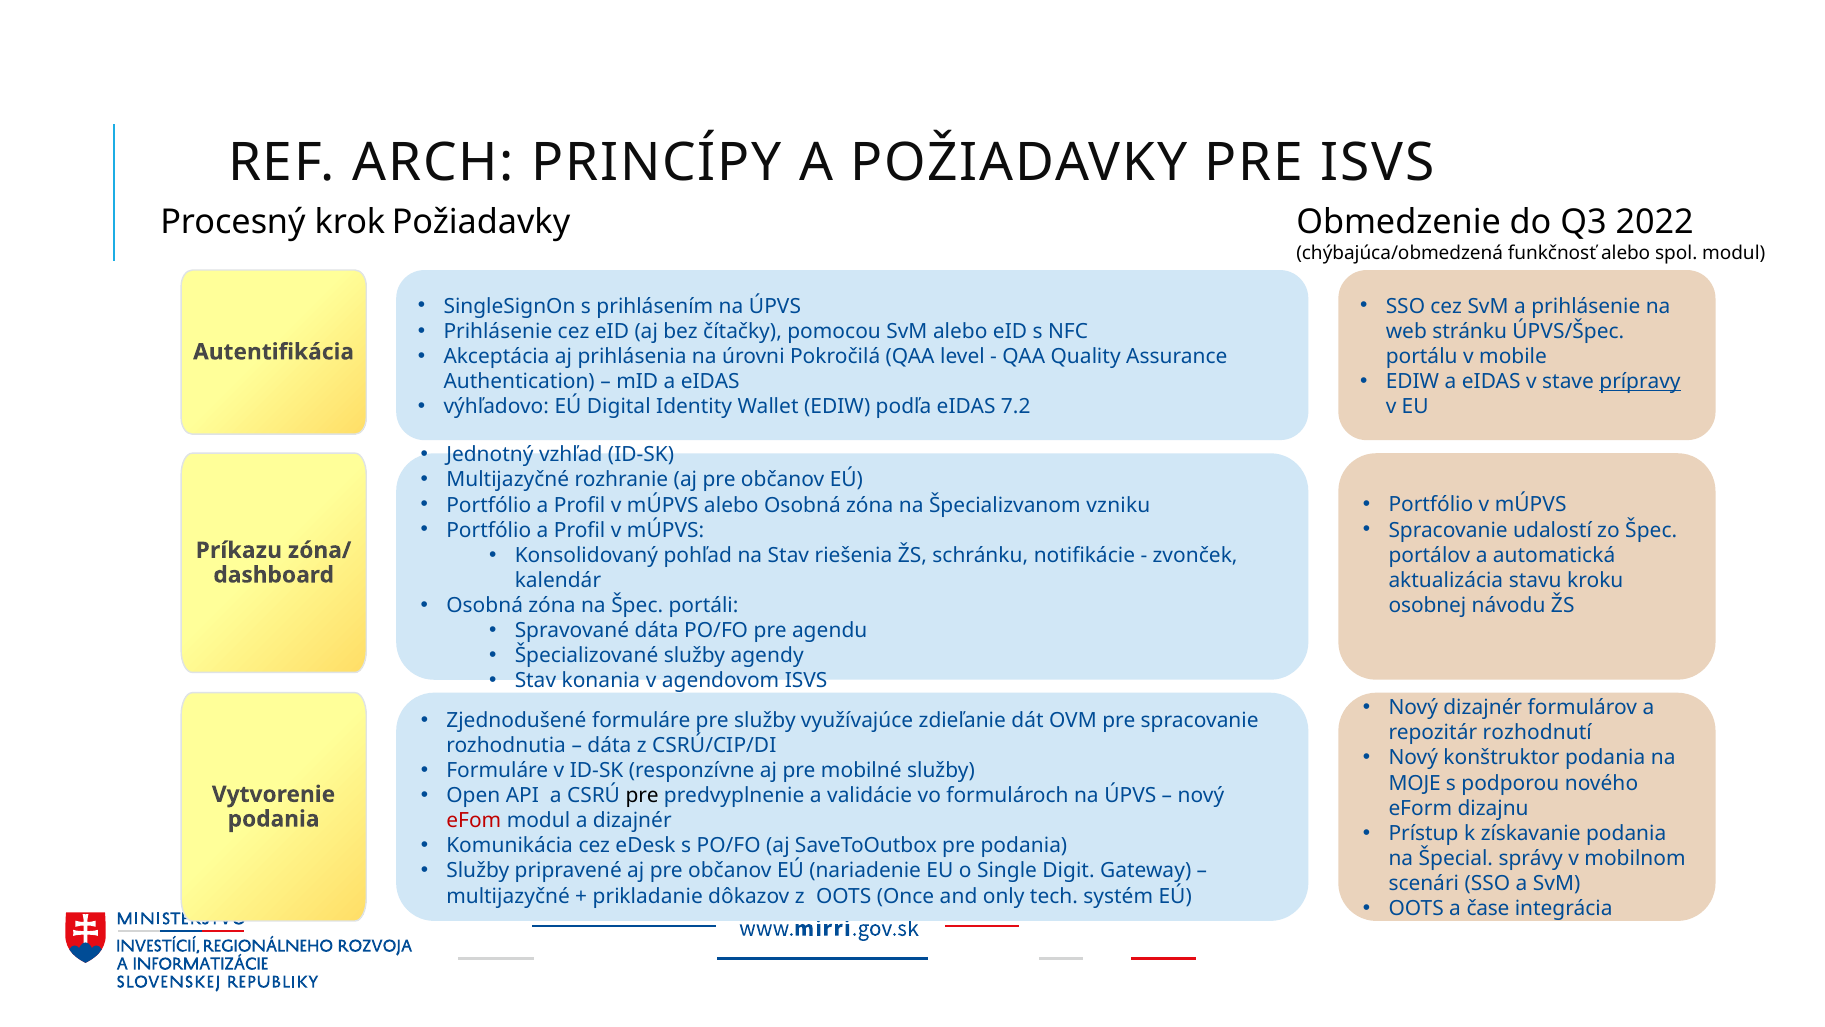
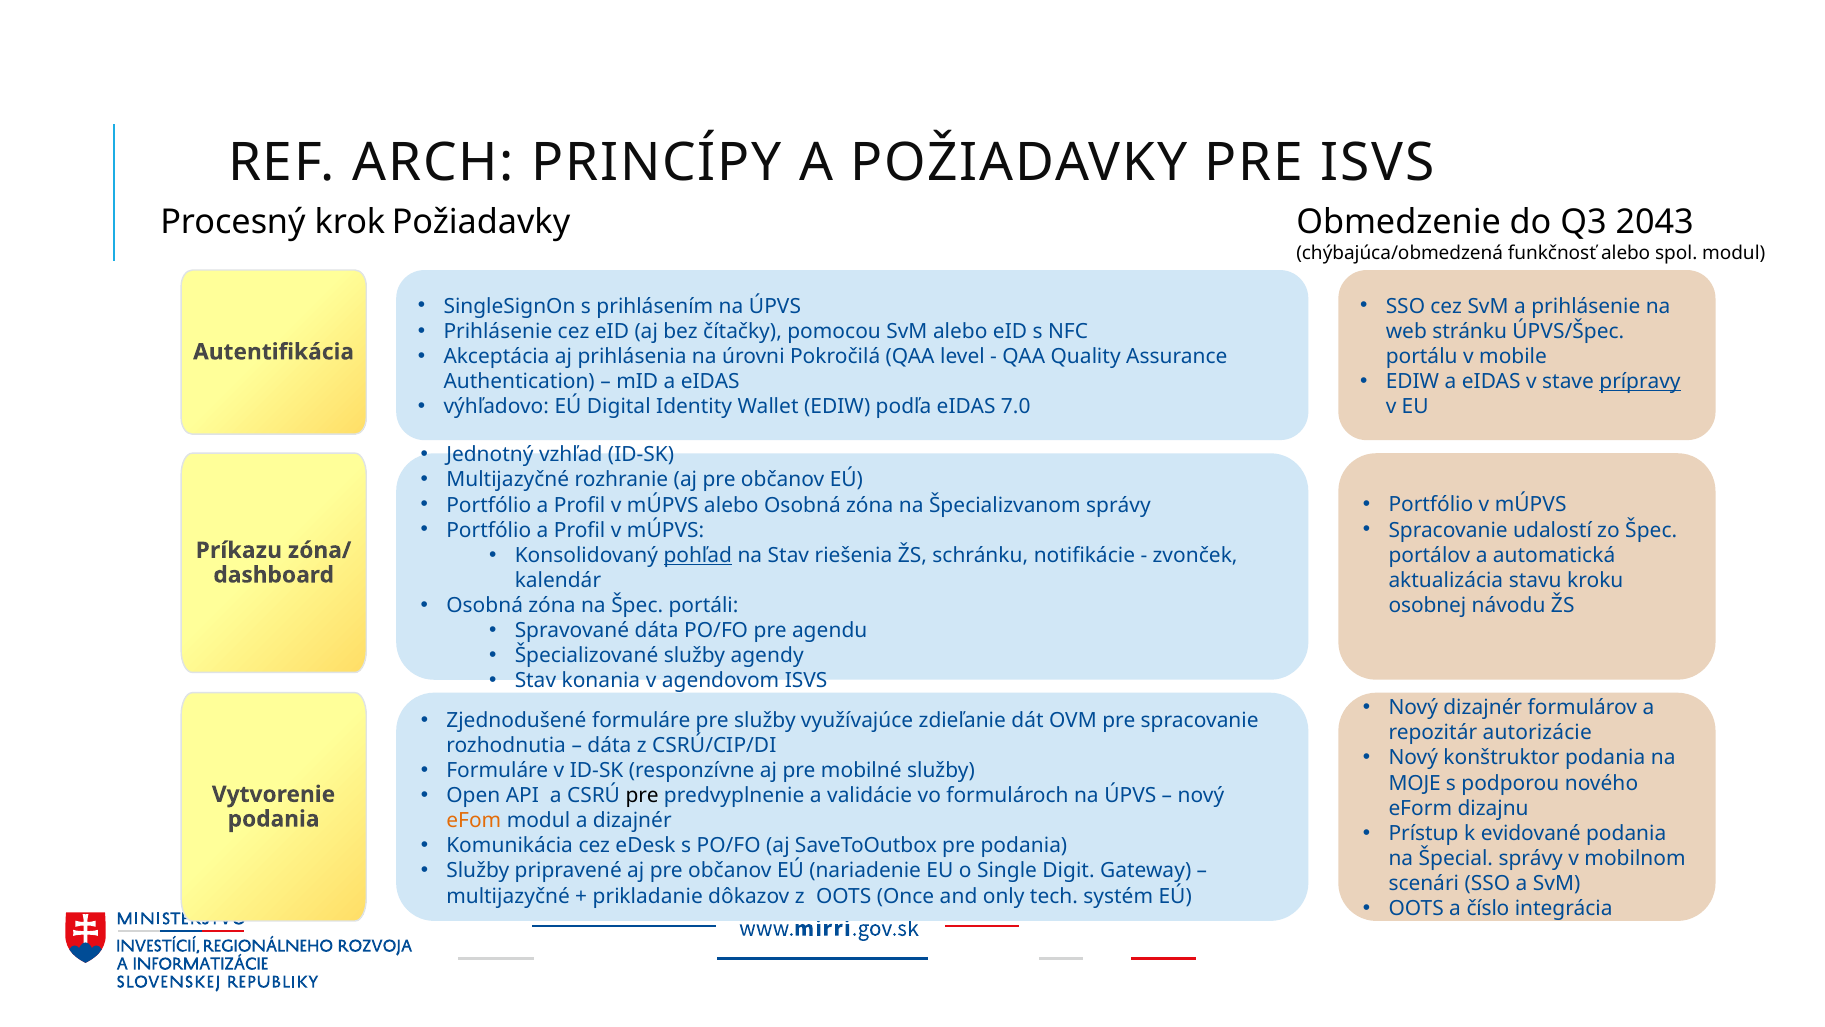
2022: 2022 -> 2043 (1655, 222)
7.2: 7.2 -> 7.0 (1016, 407)
Špecializvanom vzniku: vzniku -> správy (1118, 505)
pohľad underline: none -> present (698, 555)
rozhodnutí: rozhodnutí -> autorizácie (1537, 733)
eFom colour: red -> orange (474, 820)
získavanie: získavanie -> evidované (1531, 833)
čase: čase -> číslo (1488, 908)
